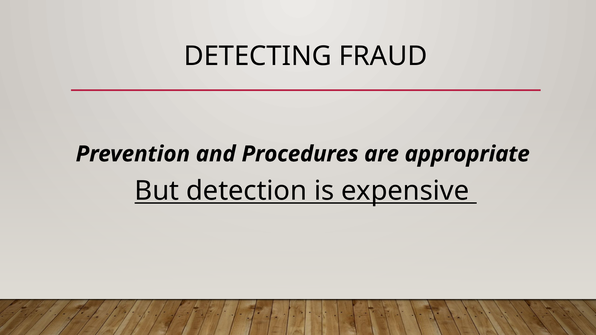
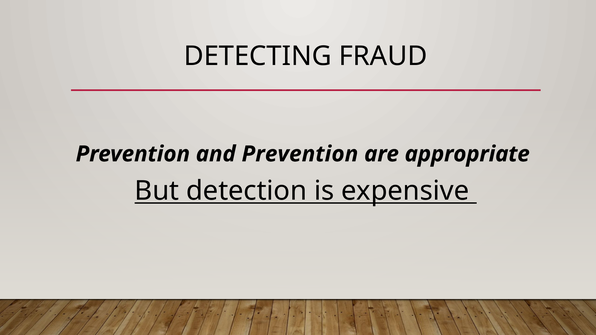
and Procedures: Procedures -> Prevention (300, 154)
